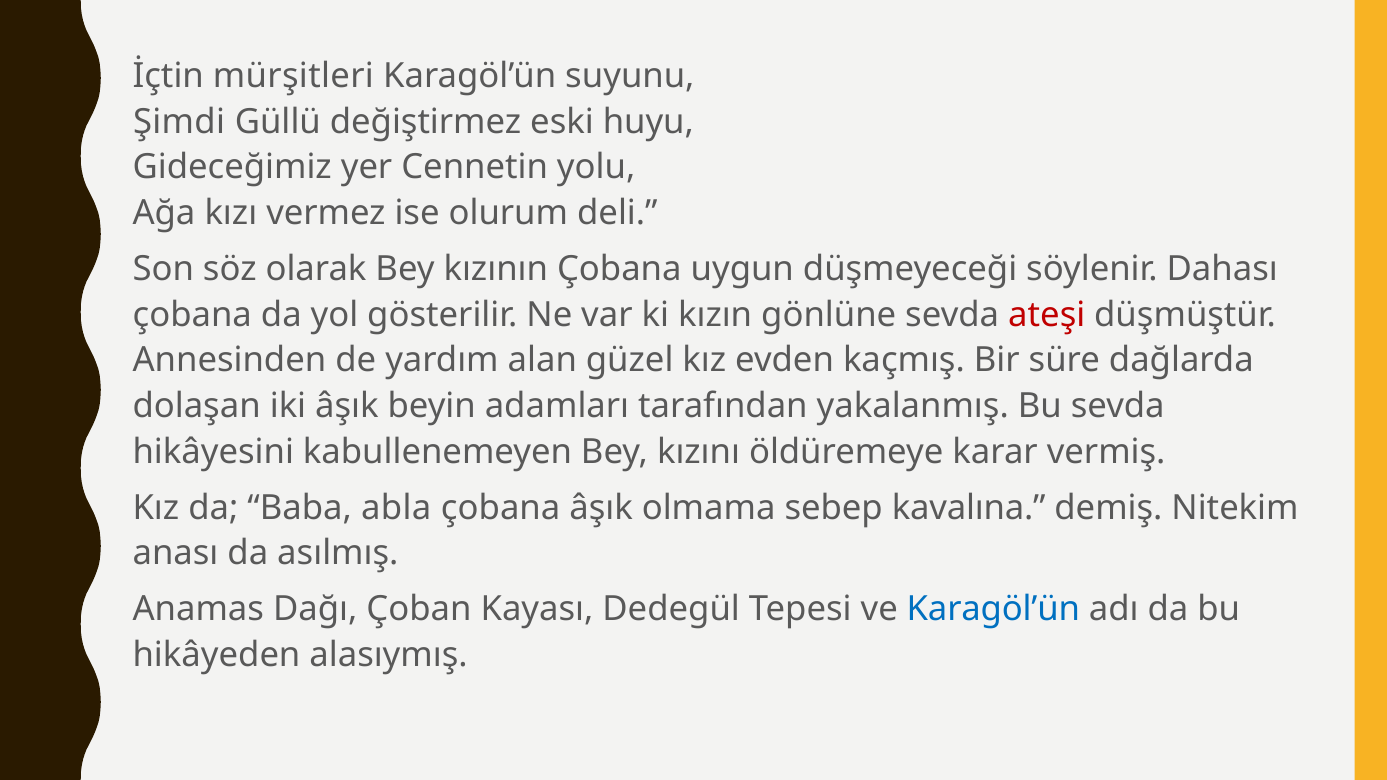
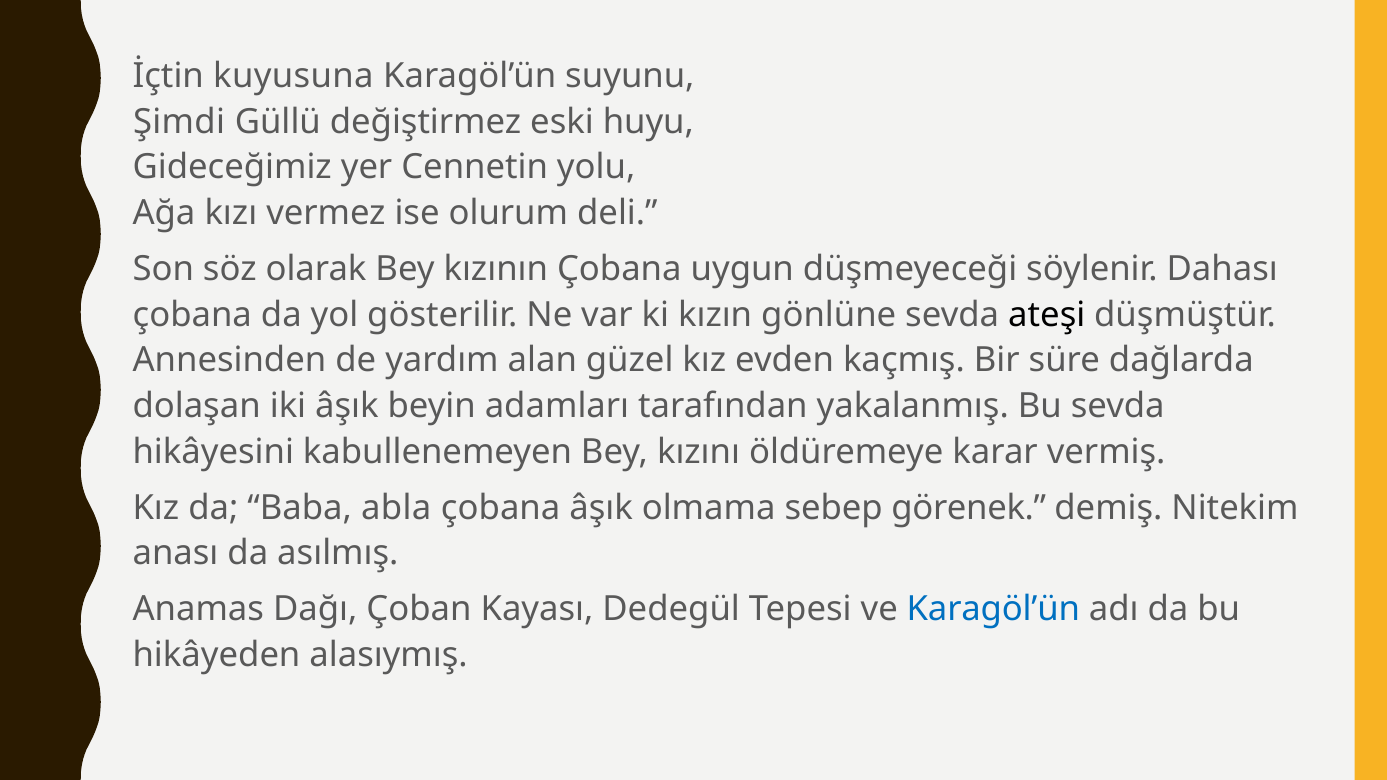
mürşitleri: mürşitleri -> kuyusuna (293, 76)
ateşi colour: red -> black (1047, 315)
kavalına: kavalına -> görenek (969, 508)
